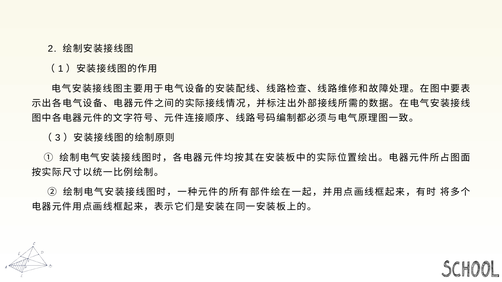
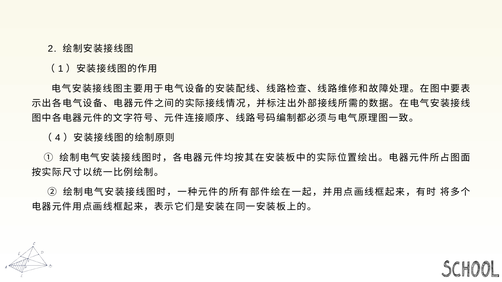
3: 3 -> 4 (58, 138)
